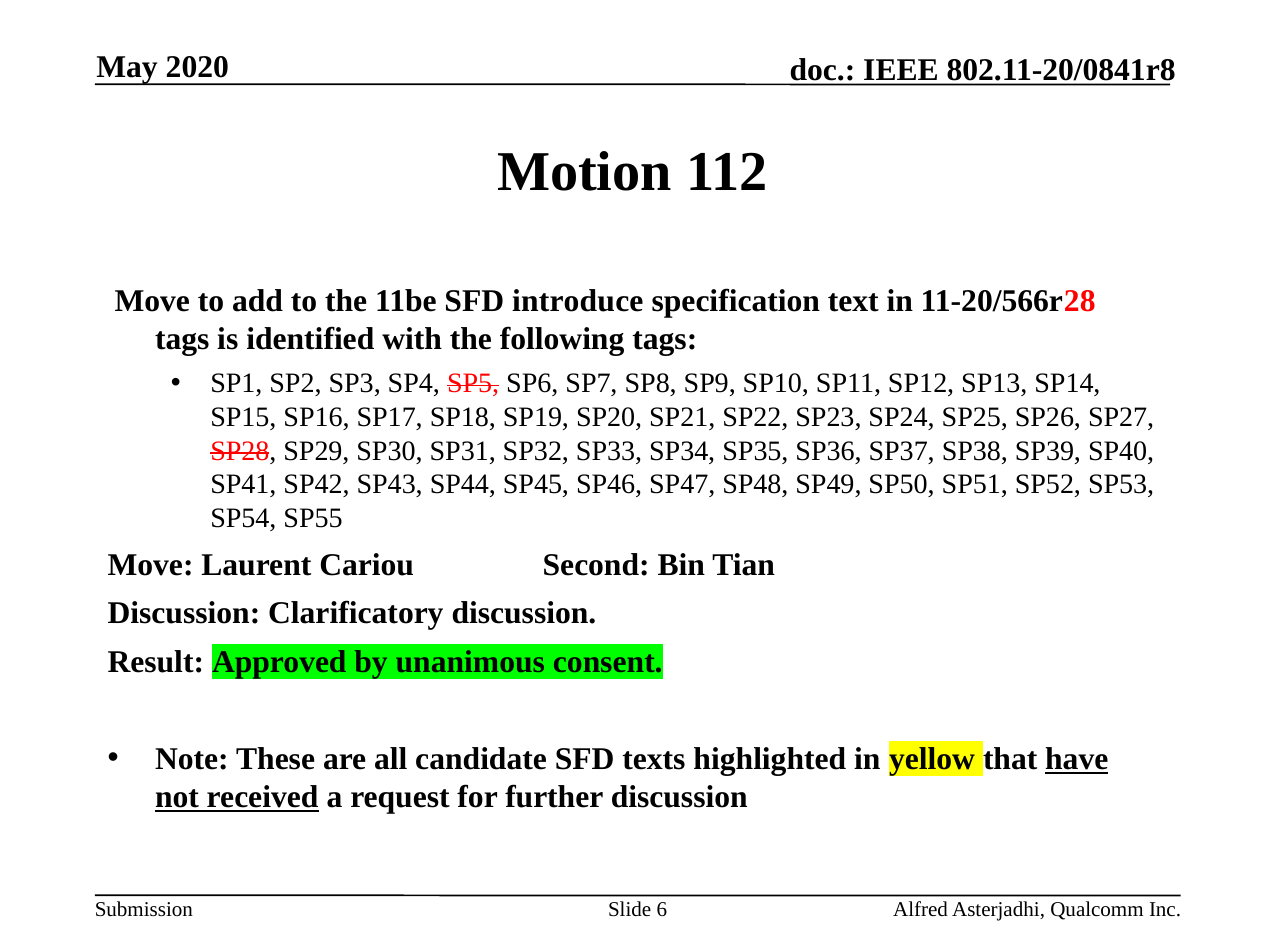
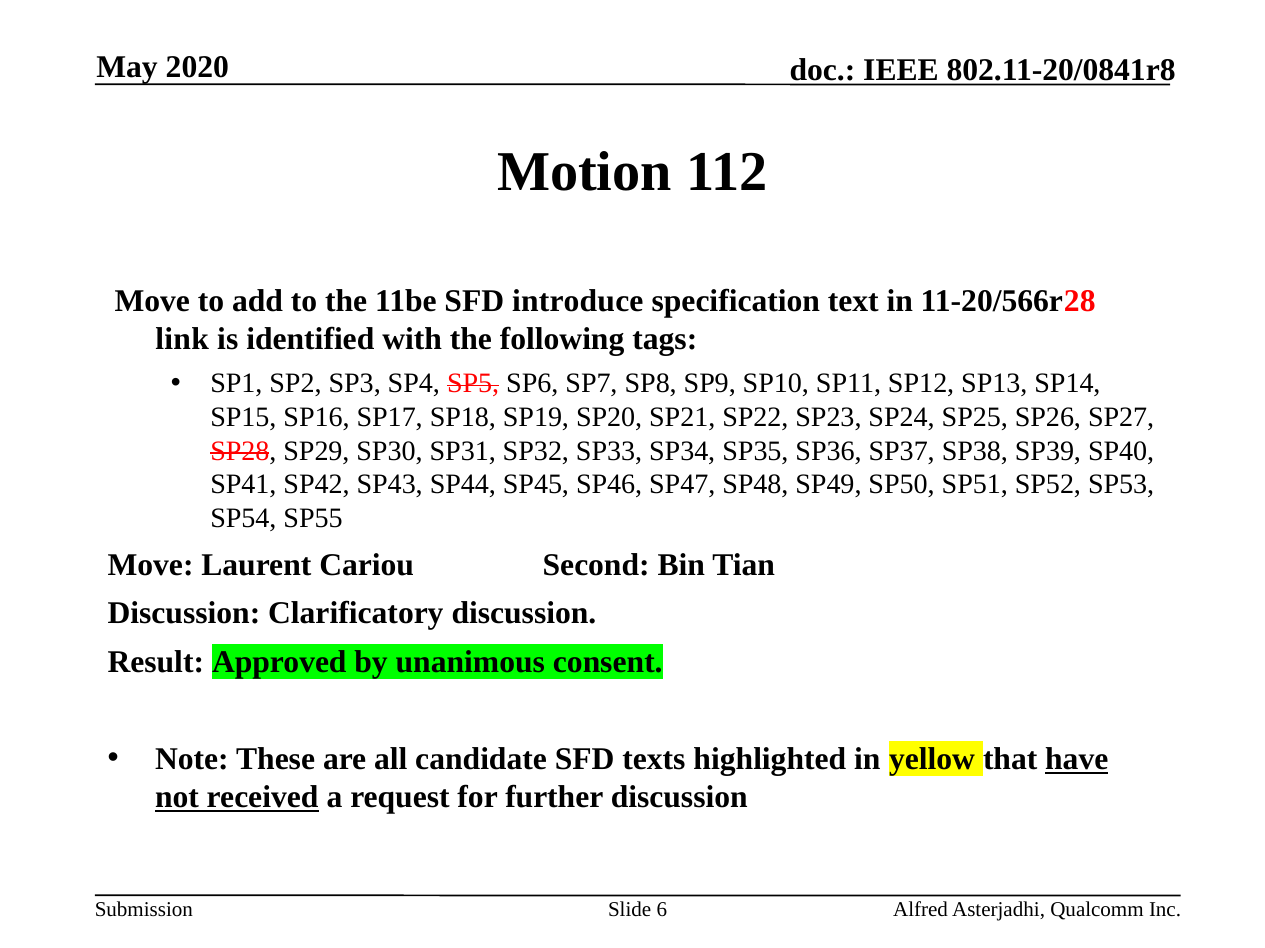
tags: tags -> link (182, 340)
